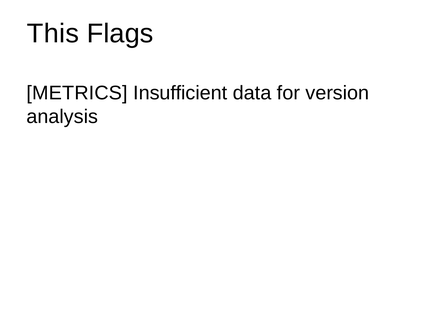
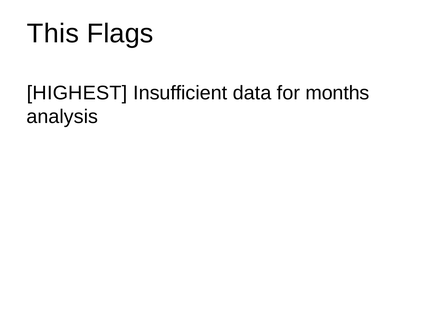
METRICS: METRICS -> HIGHEST (77, 93)
version: version -> months (337, 93)
